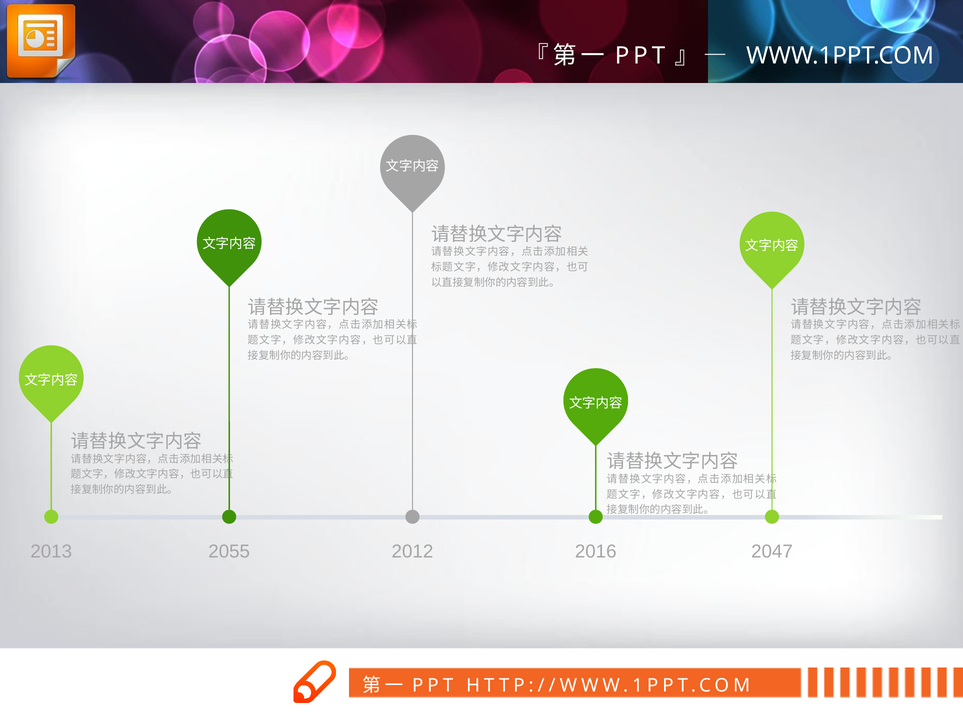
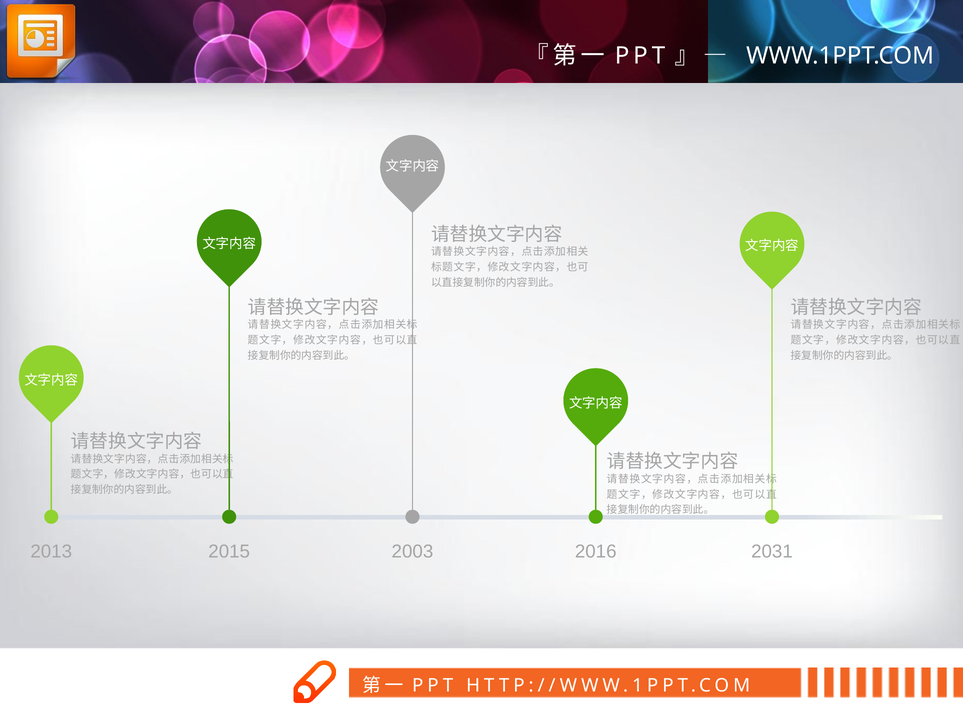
2055: 2055 -> 2015 (229, 552)
2012: 2012 -> 2003 (412, 552)
2047: 2047 -> 2031 (772, 552)
